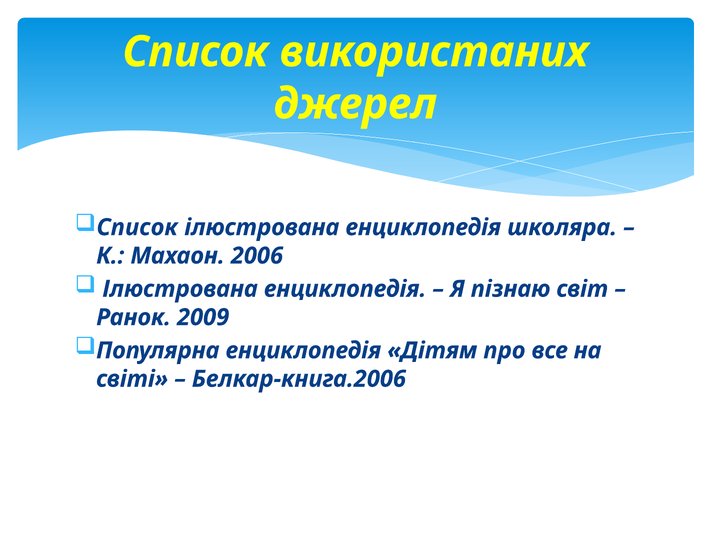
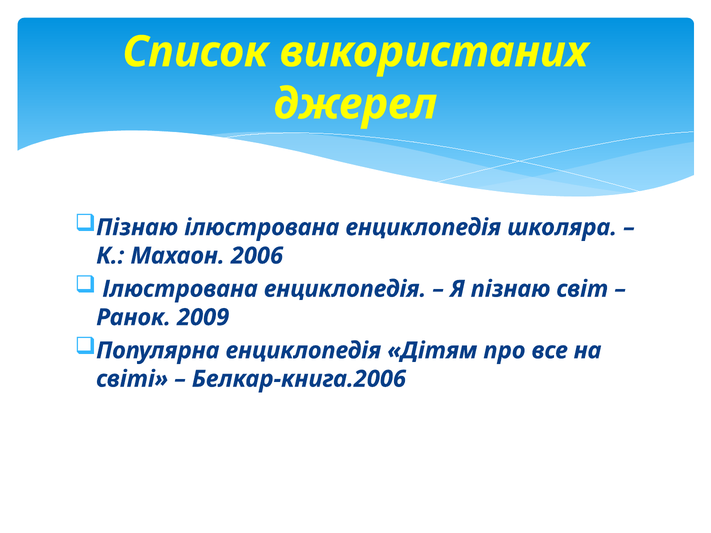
Список: Список -> Пізнаю (137, 227)
